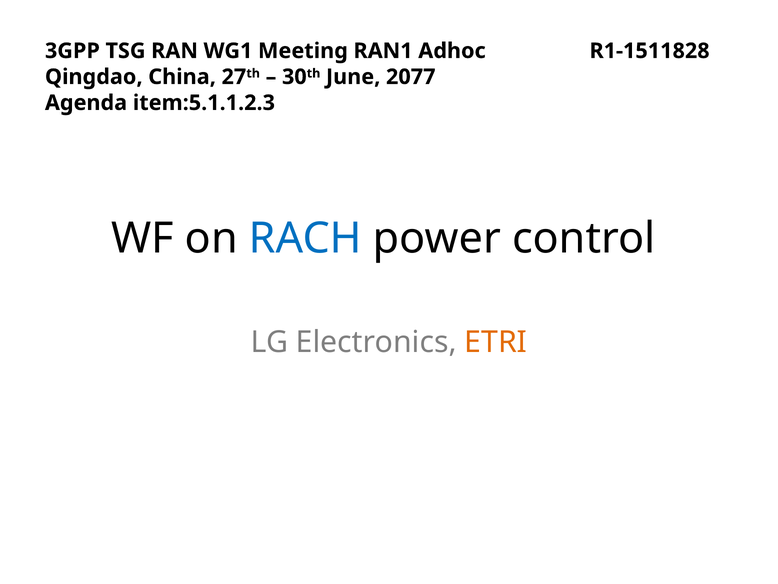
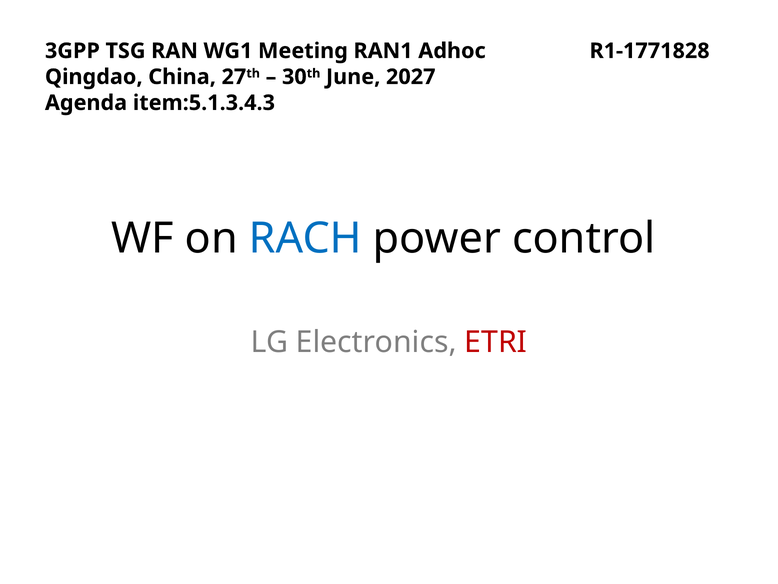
R1-1511828: R1-1511828 -> R1-1771828 (650, 51)
2077: 2077 -> 2027 (411, 77)
item:5.1.1.2.3: item:5.1.1.2.3 -> item:5.1.3.4.3 (204, 103)
ETRI colour: orange -> red (496, 342)
